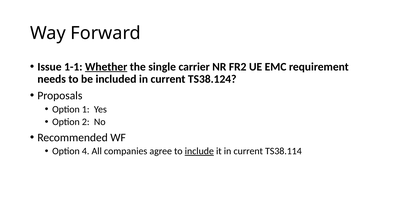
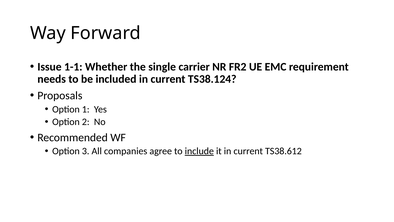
Whether underline: present -> none (106, 67)
4: 4 -> 3 (86, 151)
TS38.114: TS38.114 -> TS38.612 (283, 151)
